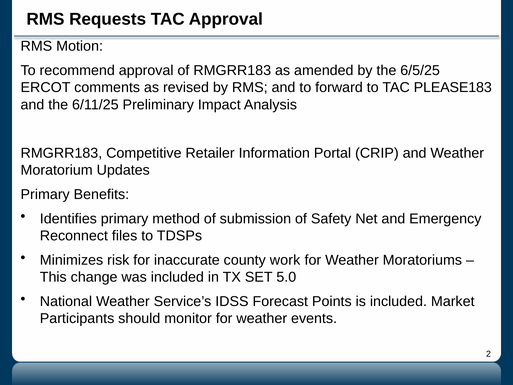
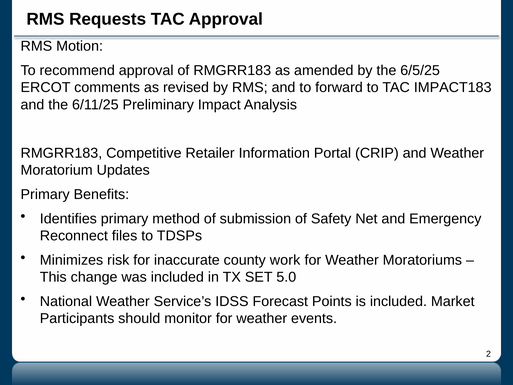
PLEASE183: PLEASE183 -> IMPACT183 (453, 87)
